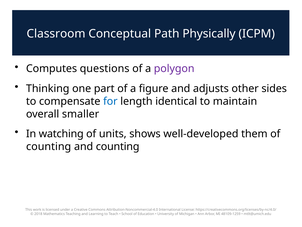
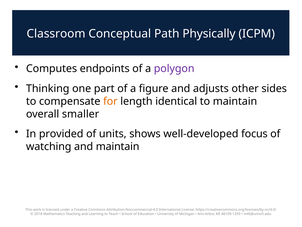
questions: questions -> endpoints (105, 69)
for colour: blue -> orange (110, 101)
watching: watching -> provided (61, 134)
them: them -> focus (254, 134)
counting: counting -> watching (49, 146)
and counting: counting -> maintain (118, 146)
